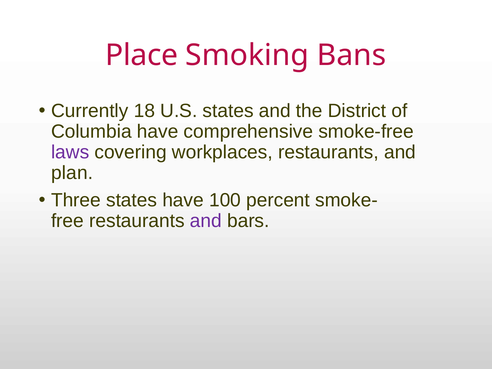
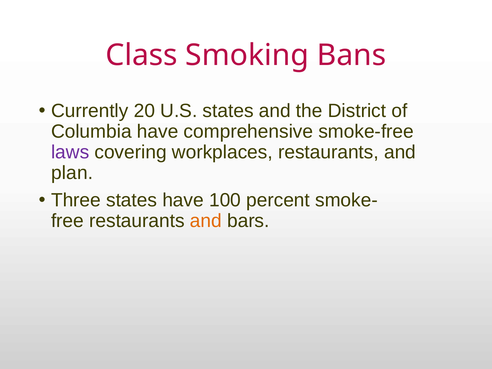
Place: Place -> Class (142, 55)
18: 18 -> 20 (144, 111)
and colour: purple -> orange (206, 221)
